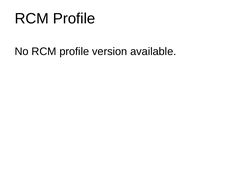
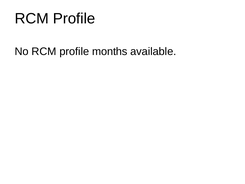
version: version -> months (110, 51)
